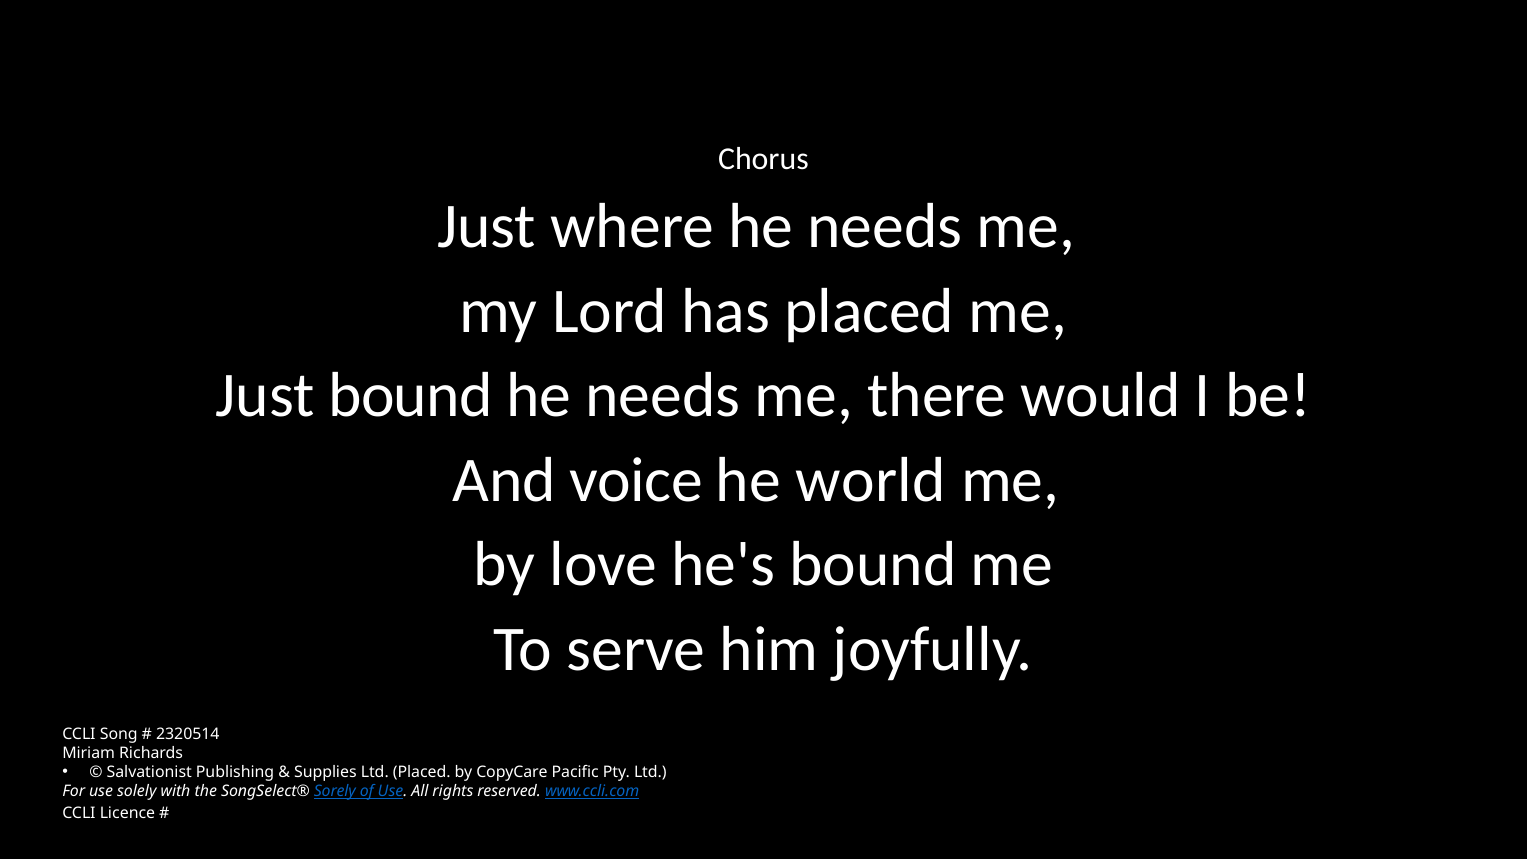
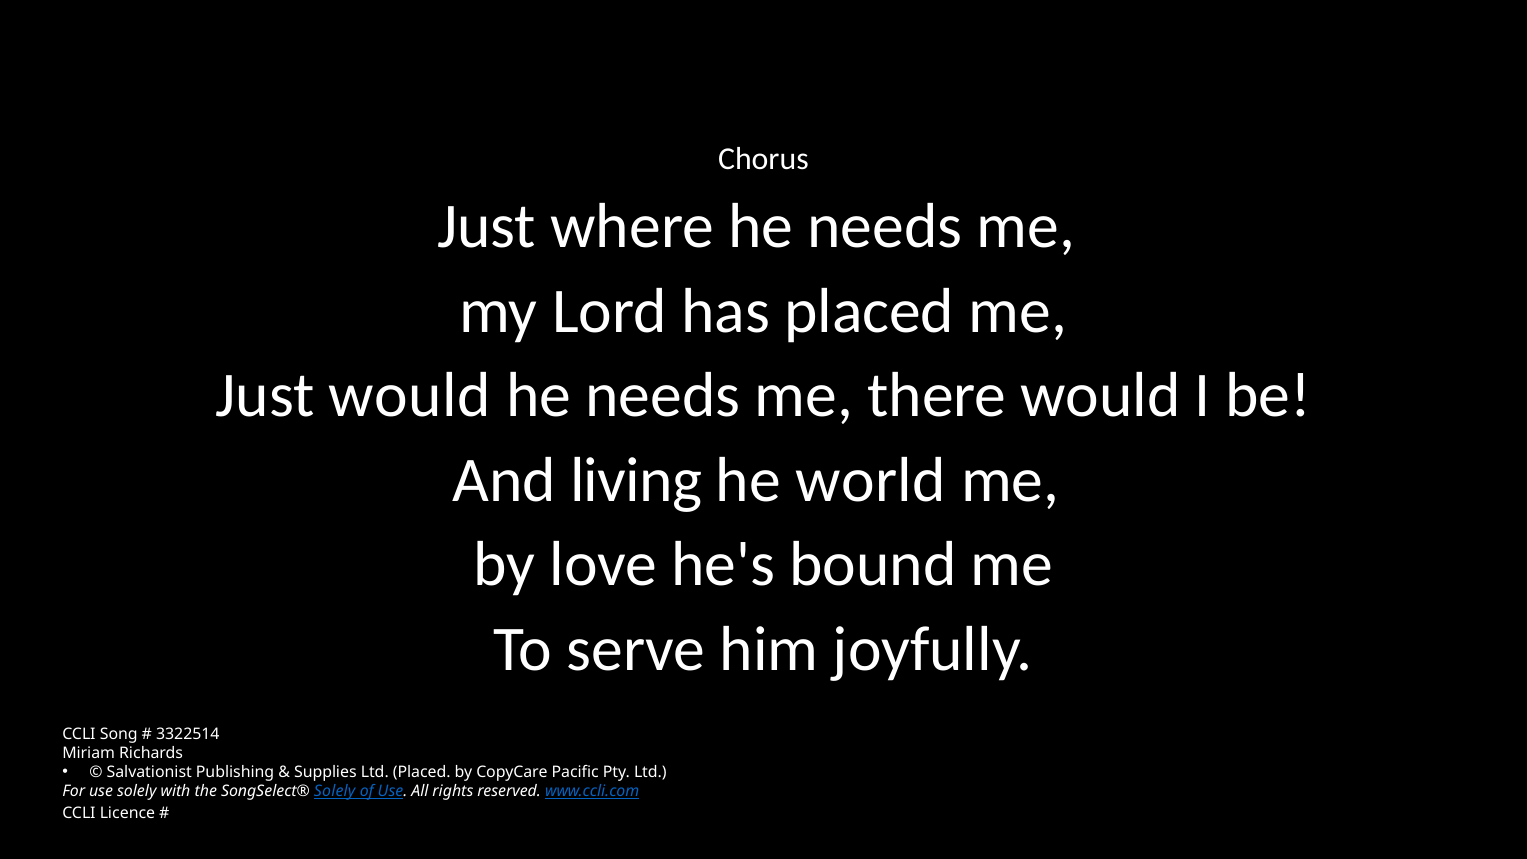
Just bound: bound -> would (410, 396)
voice: voice -> living (636, 480)
2320514: 2320514 -> 3322514 (188, 734)
SongSelect® Sorely: Sorely -> Solely (335, 792)
